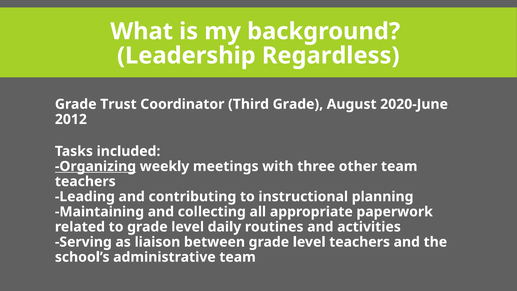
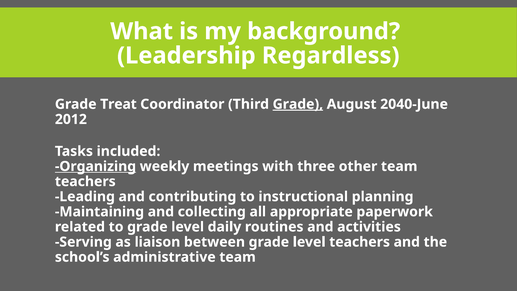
Trust: Trust -> Treat (118, 104)
Grade underline: none -> present (298, 104)
2020-June: 2020-June -> 2040-June (414, 104)
